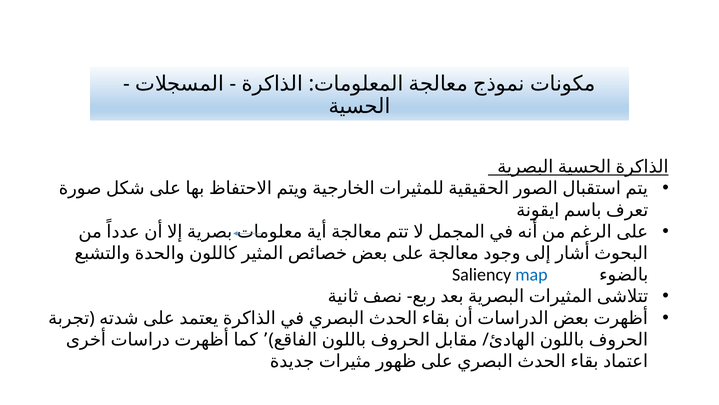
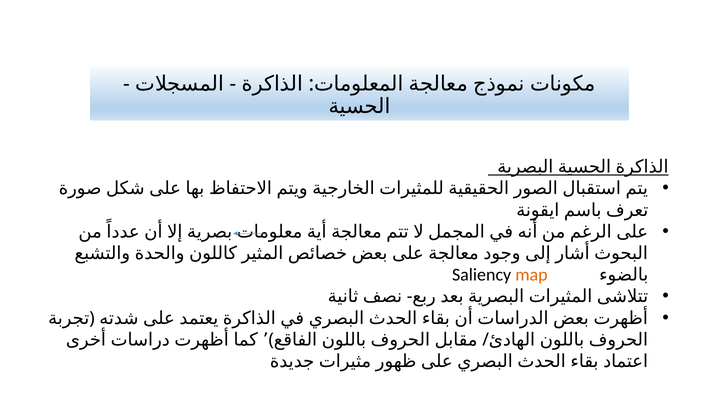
map colour: blue -> orange (531, 274)
